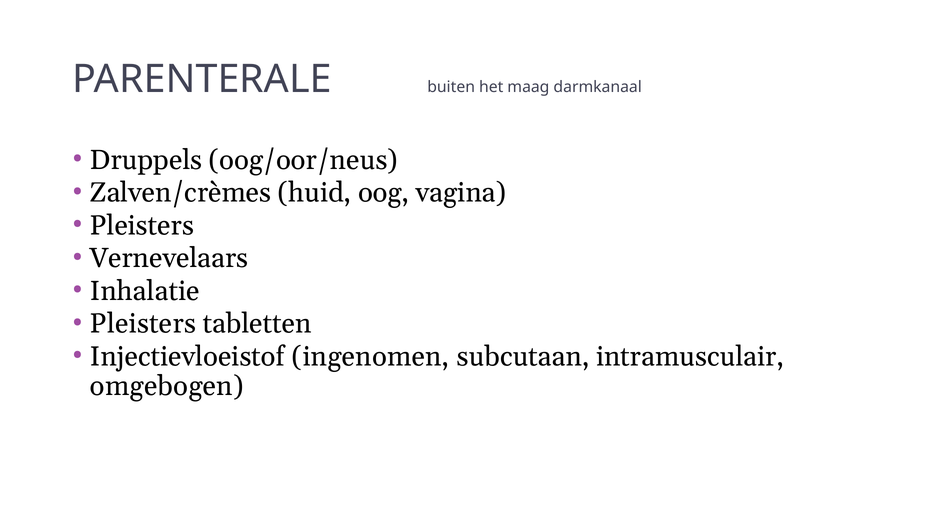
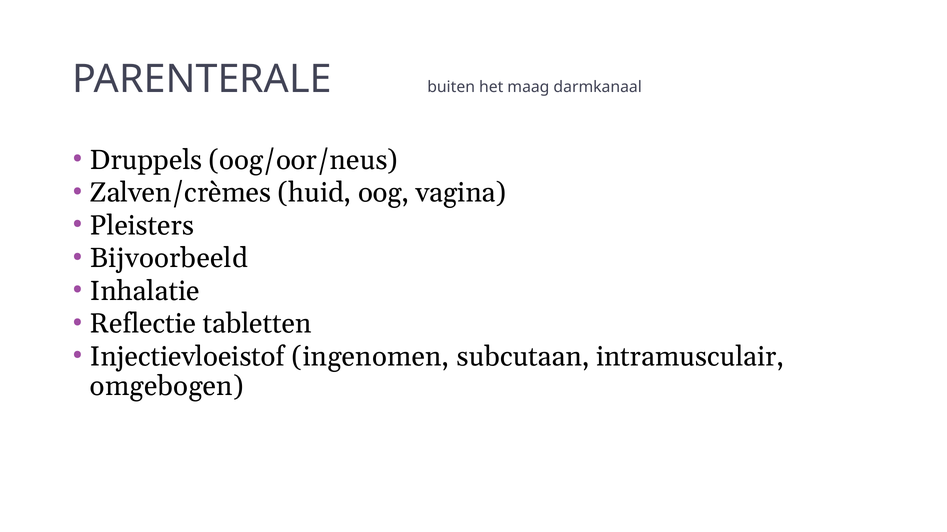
Vernevelaars: Vernevelaars -> Bijvoorbeeld (169, 259)
Pleisters: Pleisters -> Reflectie (143, 324)
